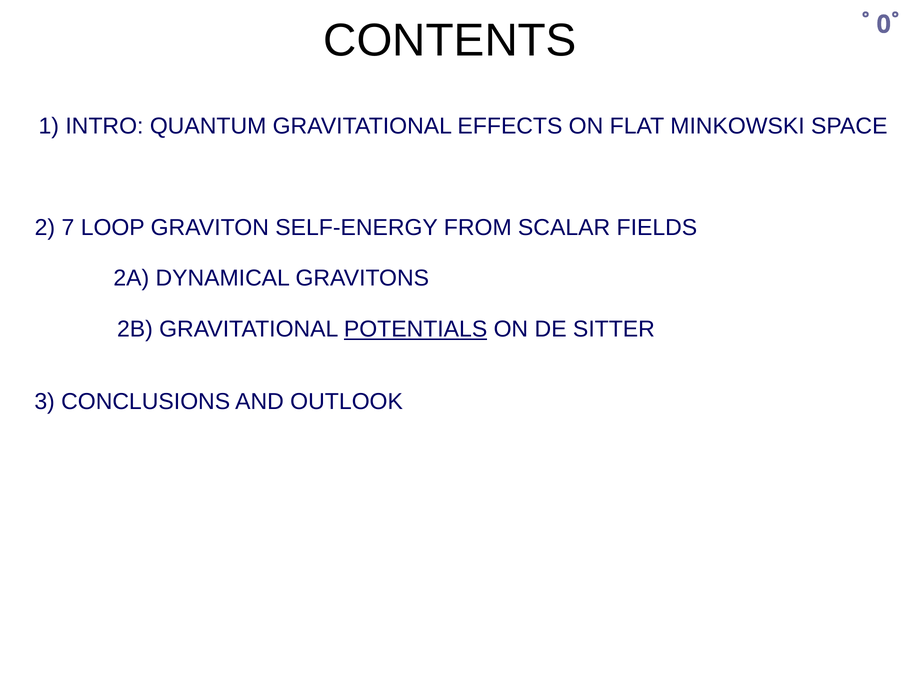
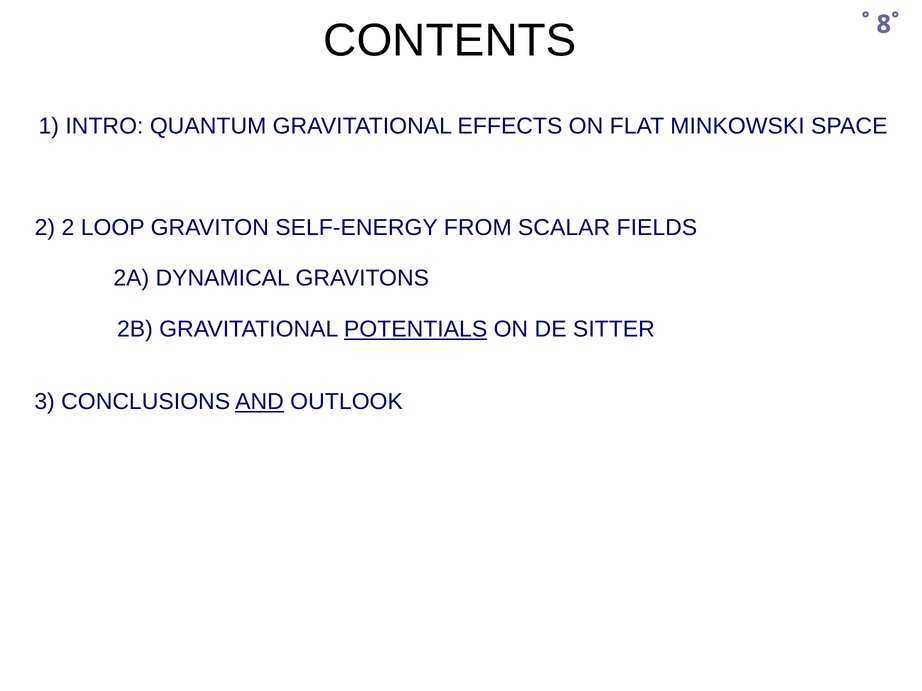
0˚: 0˚ -> 8˚ (888, 24)
2 7: 7 -> 2 (68, 228)
AND underline: none -> present (260, 402)
